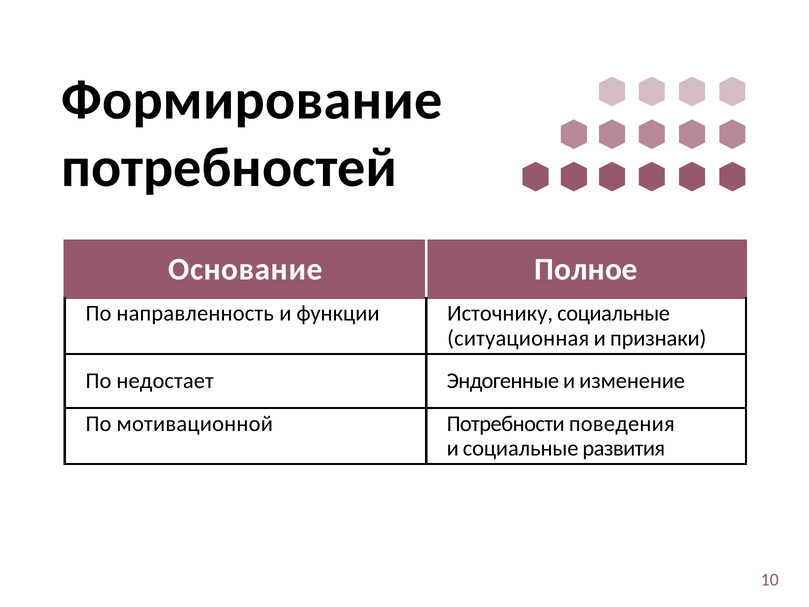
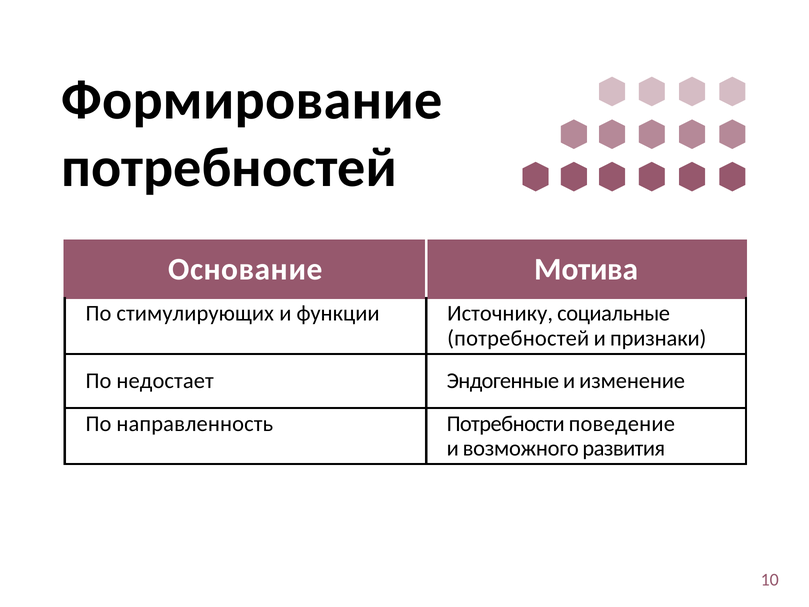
Полное: Полное -> Мотива (586, 269)
направленность: направленность -> стимулирующих (195, 313)
ситуационная: ситуационная -> потребностей (518, 338)
мотивационной: мотивационной -> направленность (195, 423)
поведения: поведения -> поведение (622, 423)
и социальные: социальные -> возможного (521, 448)
